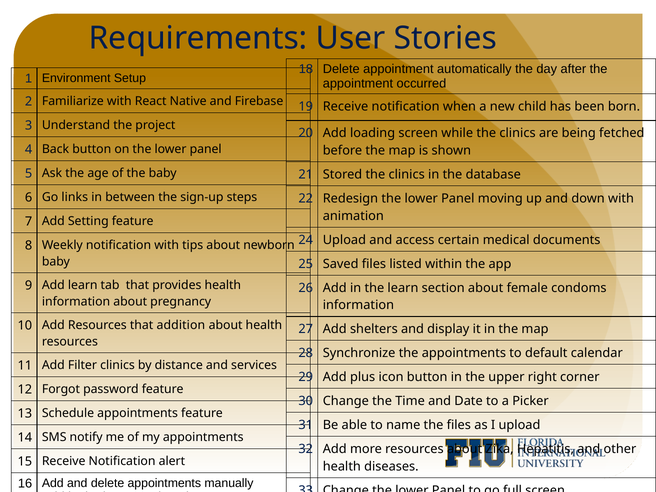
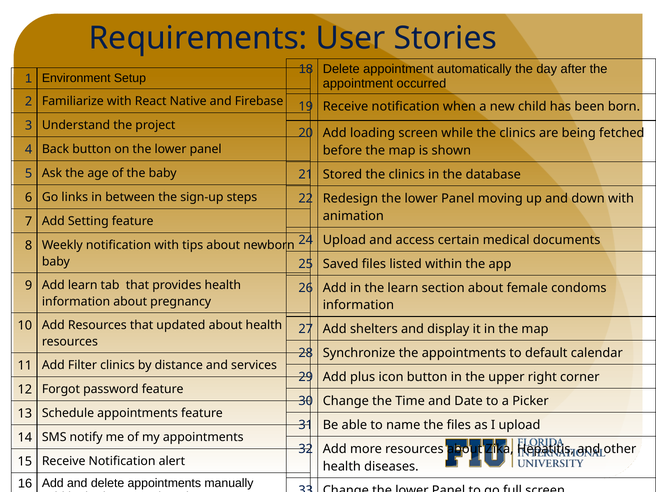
addition: addition -> updated (181, 325)
